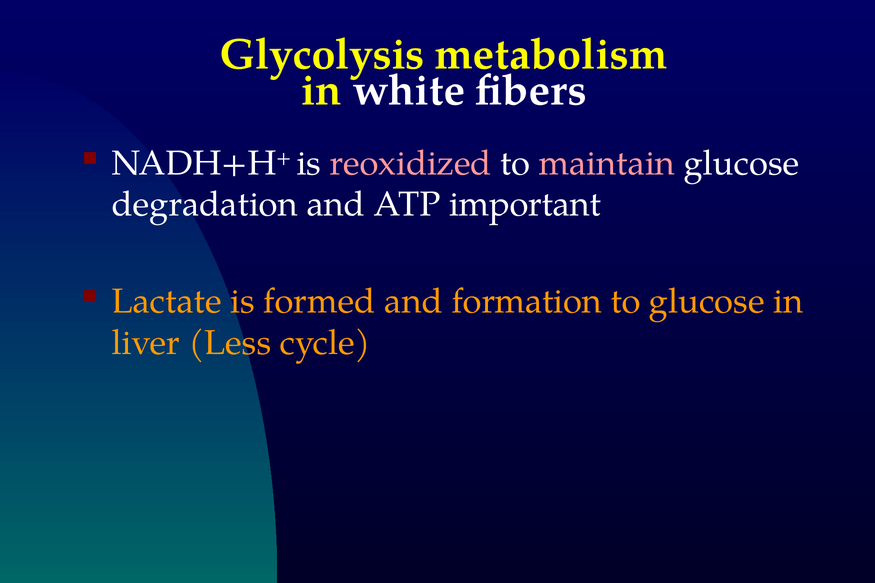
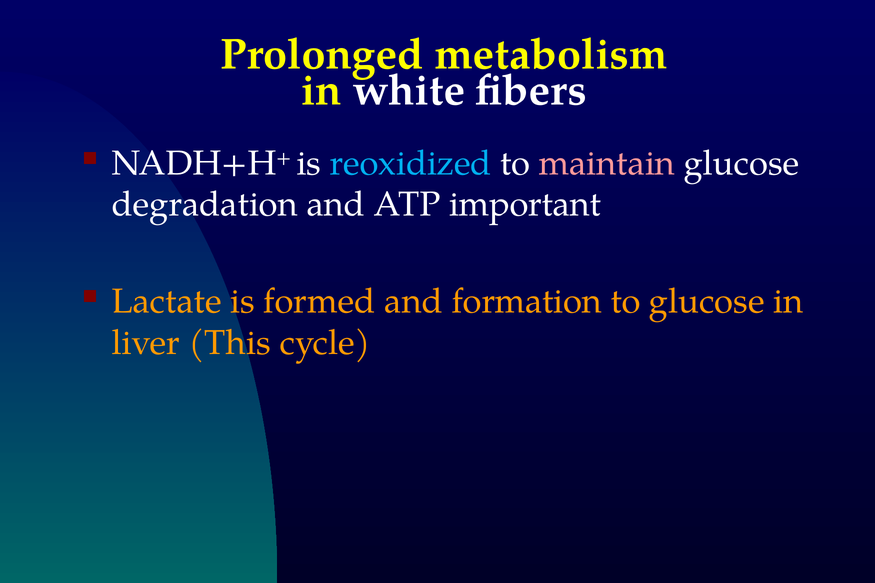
Glycolysis: Glycolysis -> Prolonged (322, 54)
reoxidized colour: pink -> light blue (411, 163)
Less: Less -> This (230, 343)
